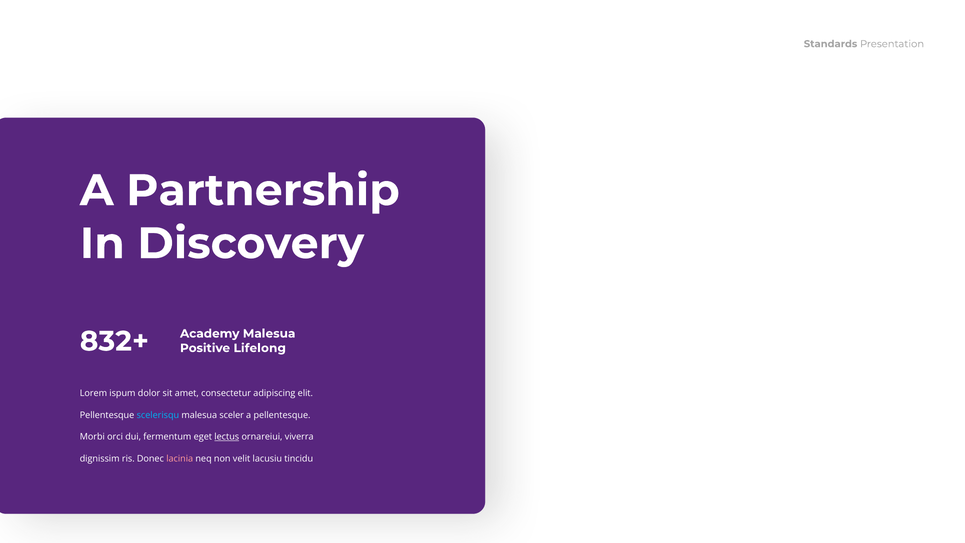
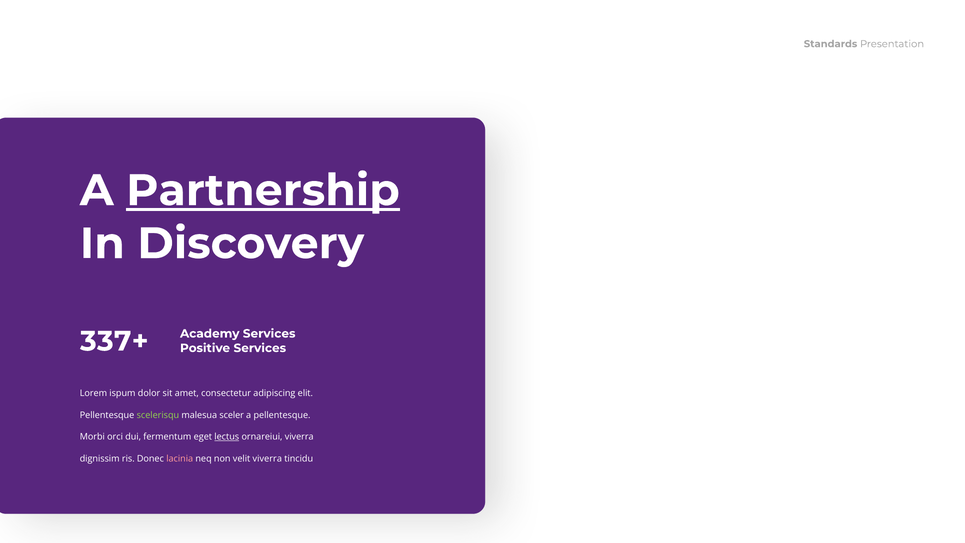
Partnership underline: none -> present (263, 190)
Academy Malesua: Malesua -> Services (269, 334)
832+: 832+ -> 337+ (114, 341)
Positive Lifelong: Lifelong -> Services (260, 348)
scelerisqu colour: light blue -> light green (158, 415)
velit lacusiu: lacusiu -> viverra (267, 458)
